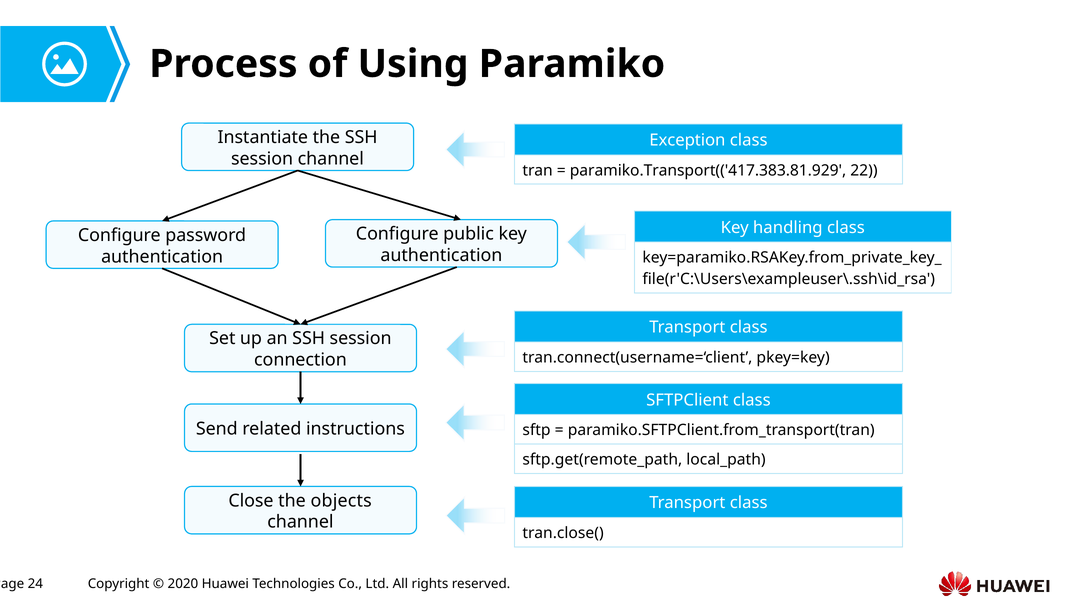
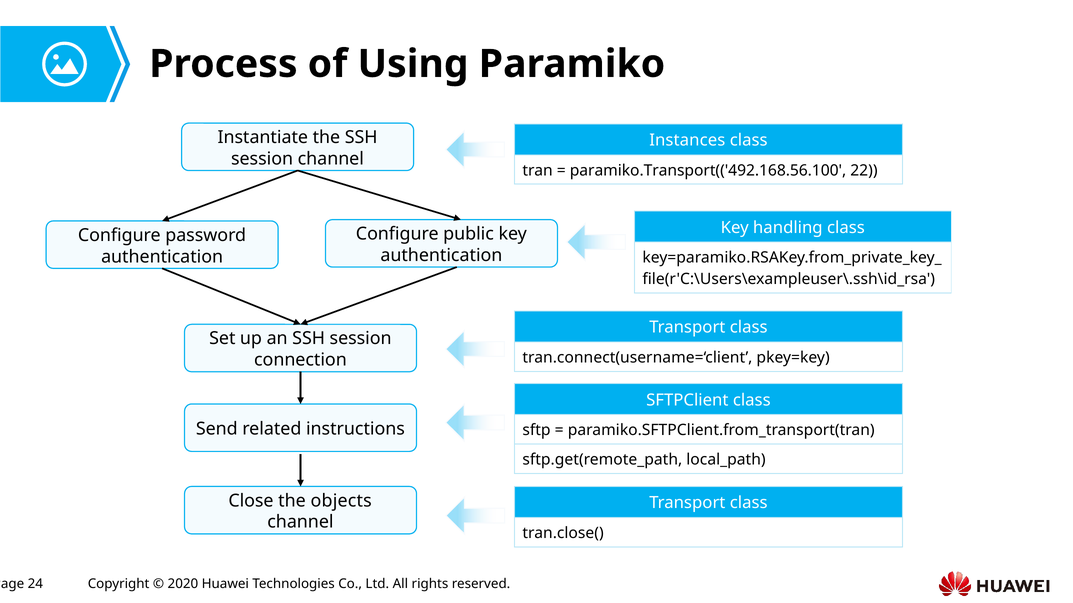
Exception: Exception -> Instances (687, 140)
paramiko.Transport(('417.383.81.929: paramiko.Transport(('417.383.81.929 -> paramiko.Transport(('492.168.56.100 (708, 171)
